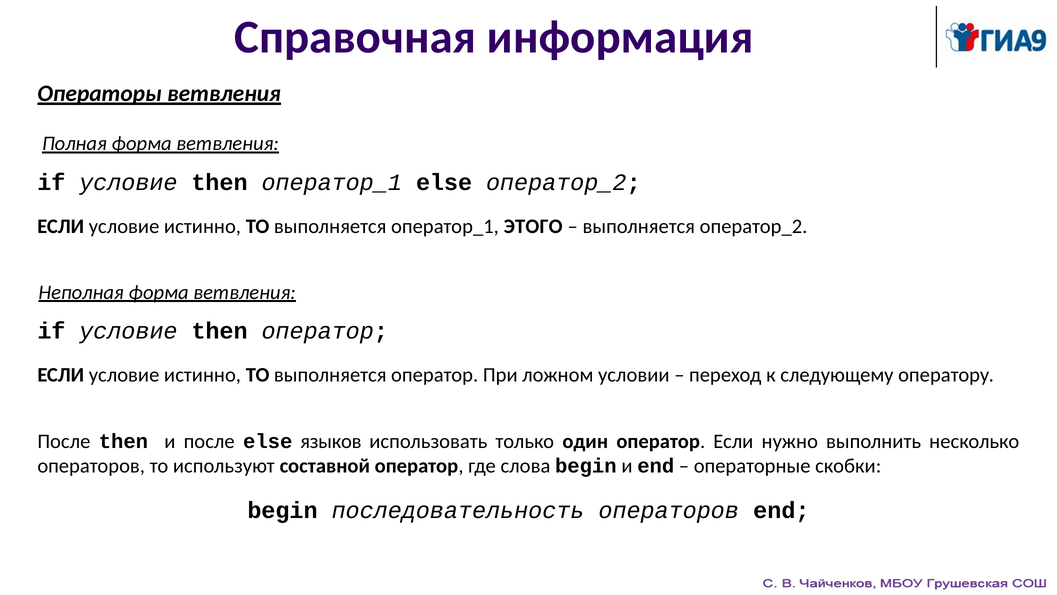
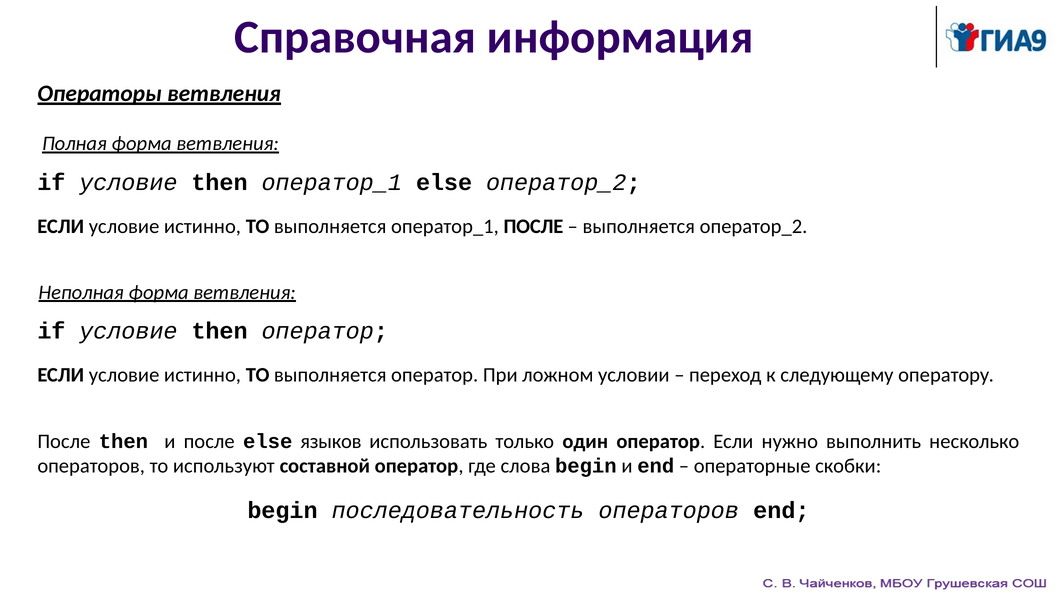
оператор_1 ЭТОГО: ЭТОГО -> ПОСЛЕ (533, 226)
